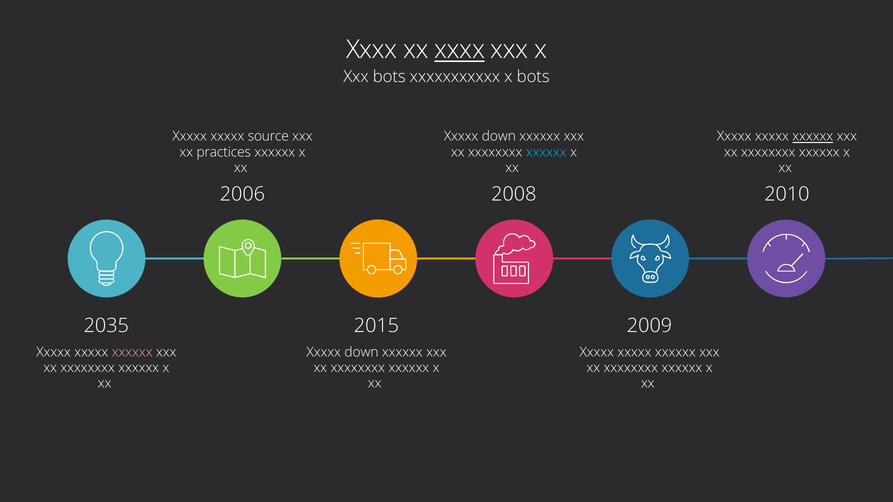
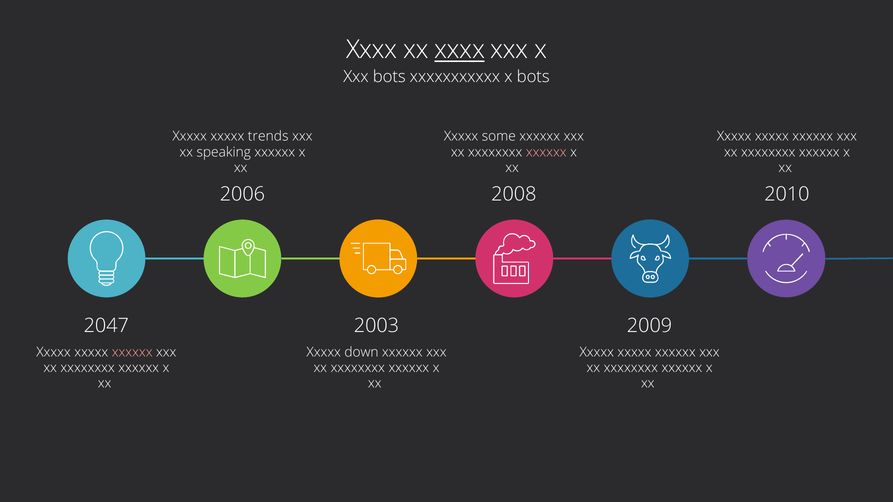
source: source -> trends (268, 137)
down: down -> some (499, 137)
xxxxxx underline: present -> none (813, 137)
practices: practices -> speaking (224, 152)
xxxxxx colour: light blue -> pink (546, 152)
2035: 2035 -> 2047 (106, 326)
2015: 2015 -> 2003 (376, 326)
